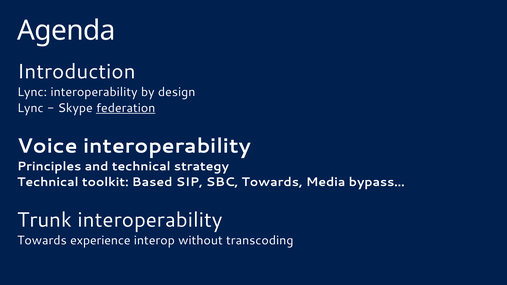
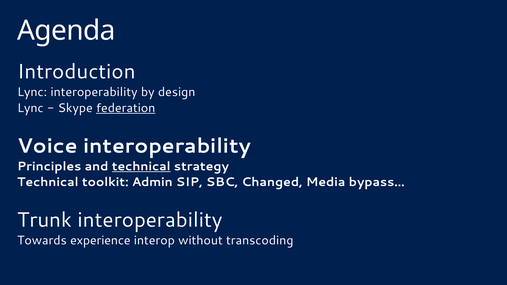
technical underline: none -> present (141, 166)
Based: Based -> Admin (152, 182)
SBC Towards: Towards -> Changed (272, 182)
